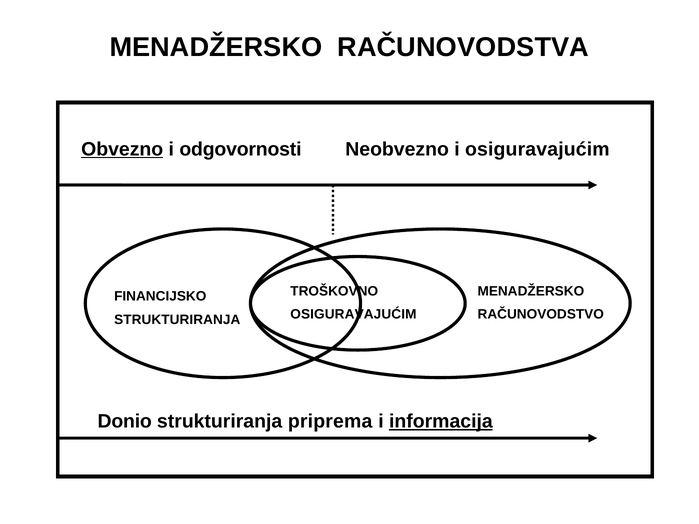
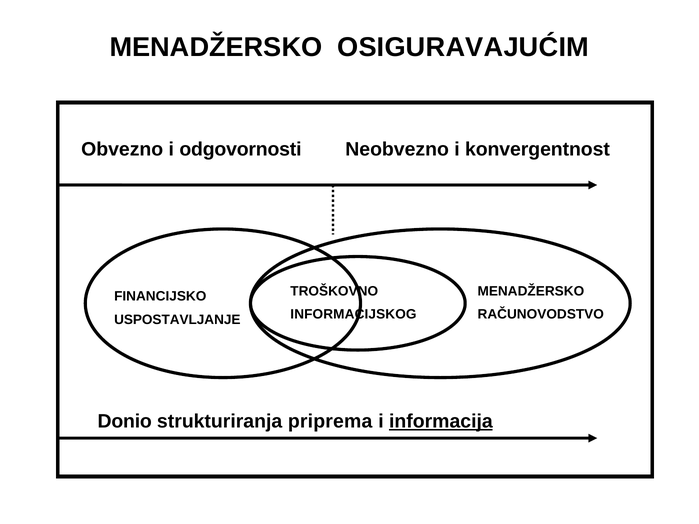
RAČUNOVODSTVA: RAČUNOVODSTVA -> OSIGURAVAJUĆIM (463, 47)
Obvezno underline: present -> none (122, 149)
i osiguravajućim: osiguravajućim -> konvergentnost (537, 149)
OSIGURAVAJUĆIM: OSIGURAVAJUĆIM -> INFORMACIJSKOG (353, 314)
STRUKTURIRANJA: STRUKTURIRANJA -> USPOSTAVLJANJE (177, 320)
